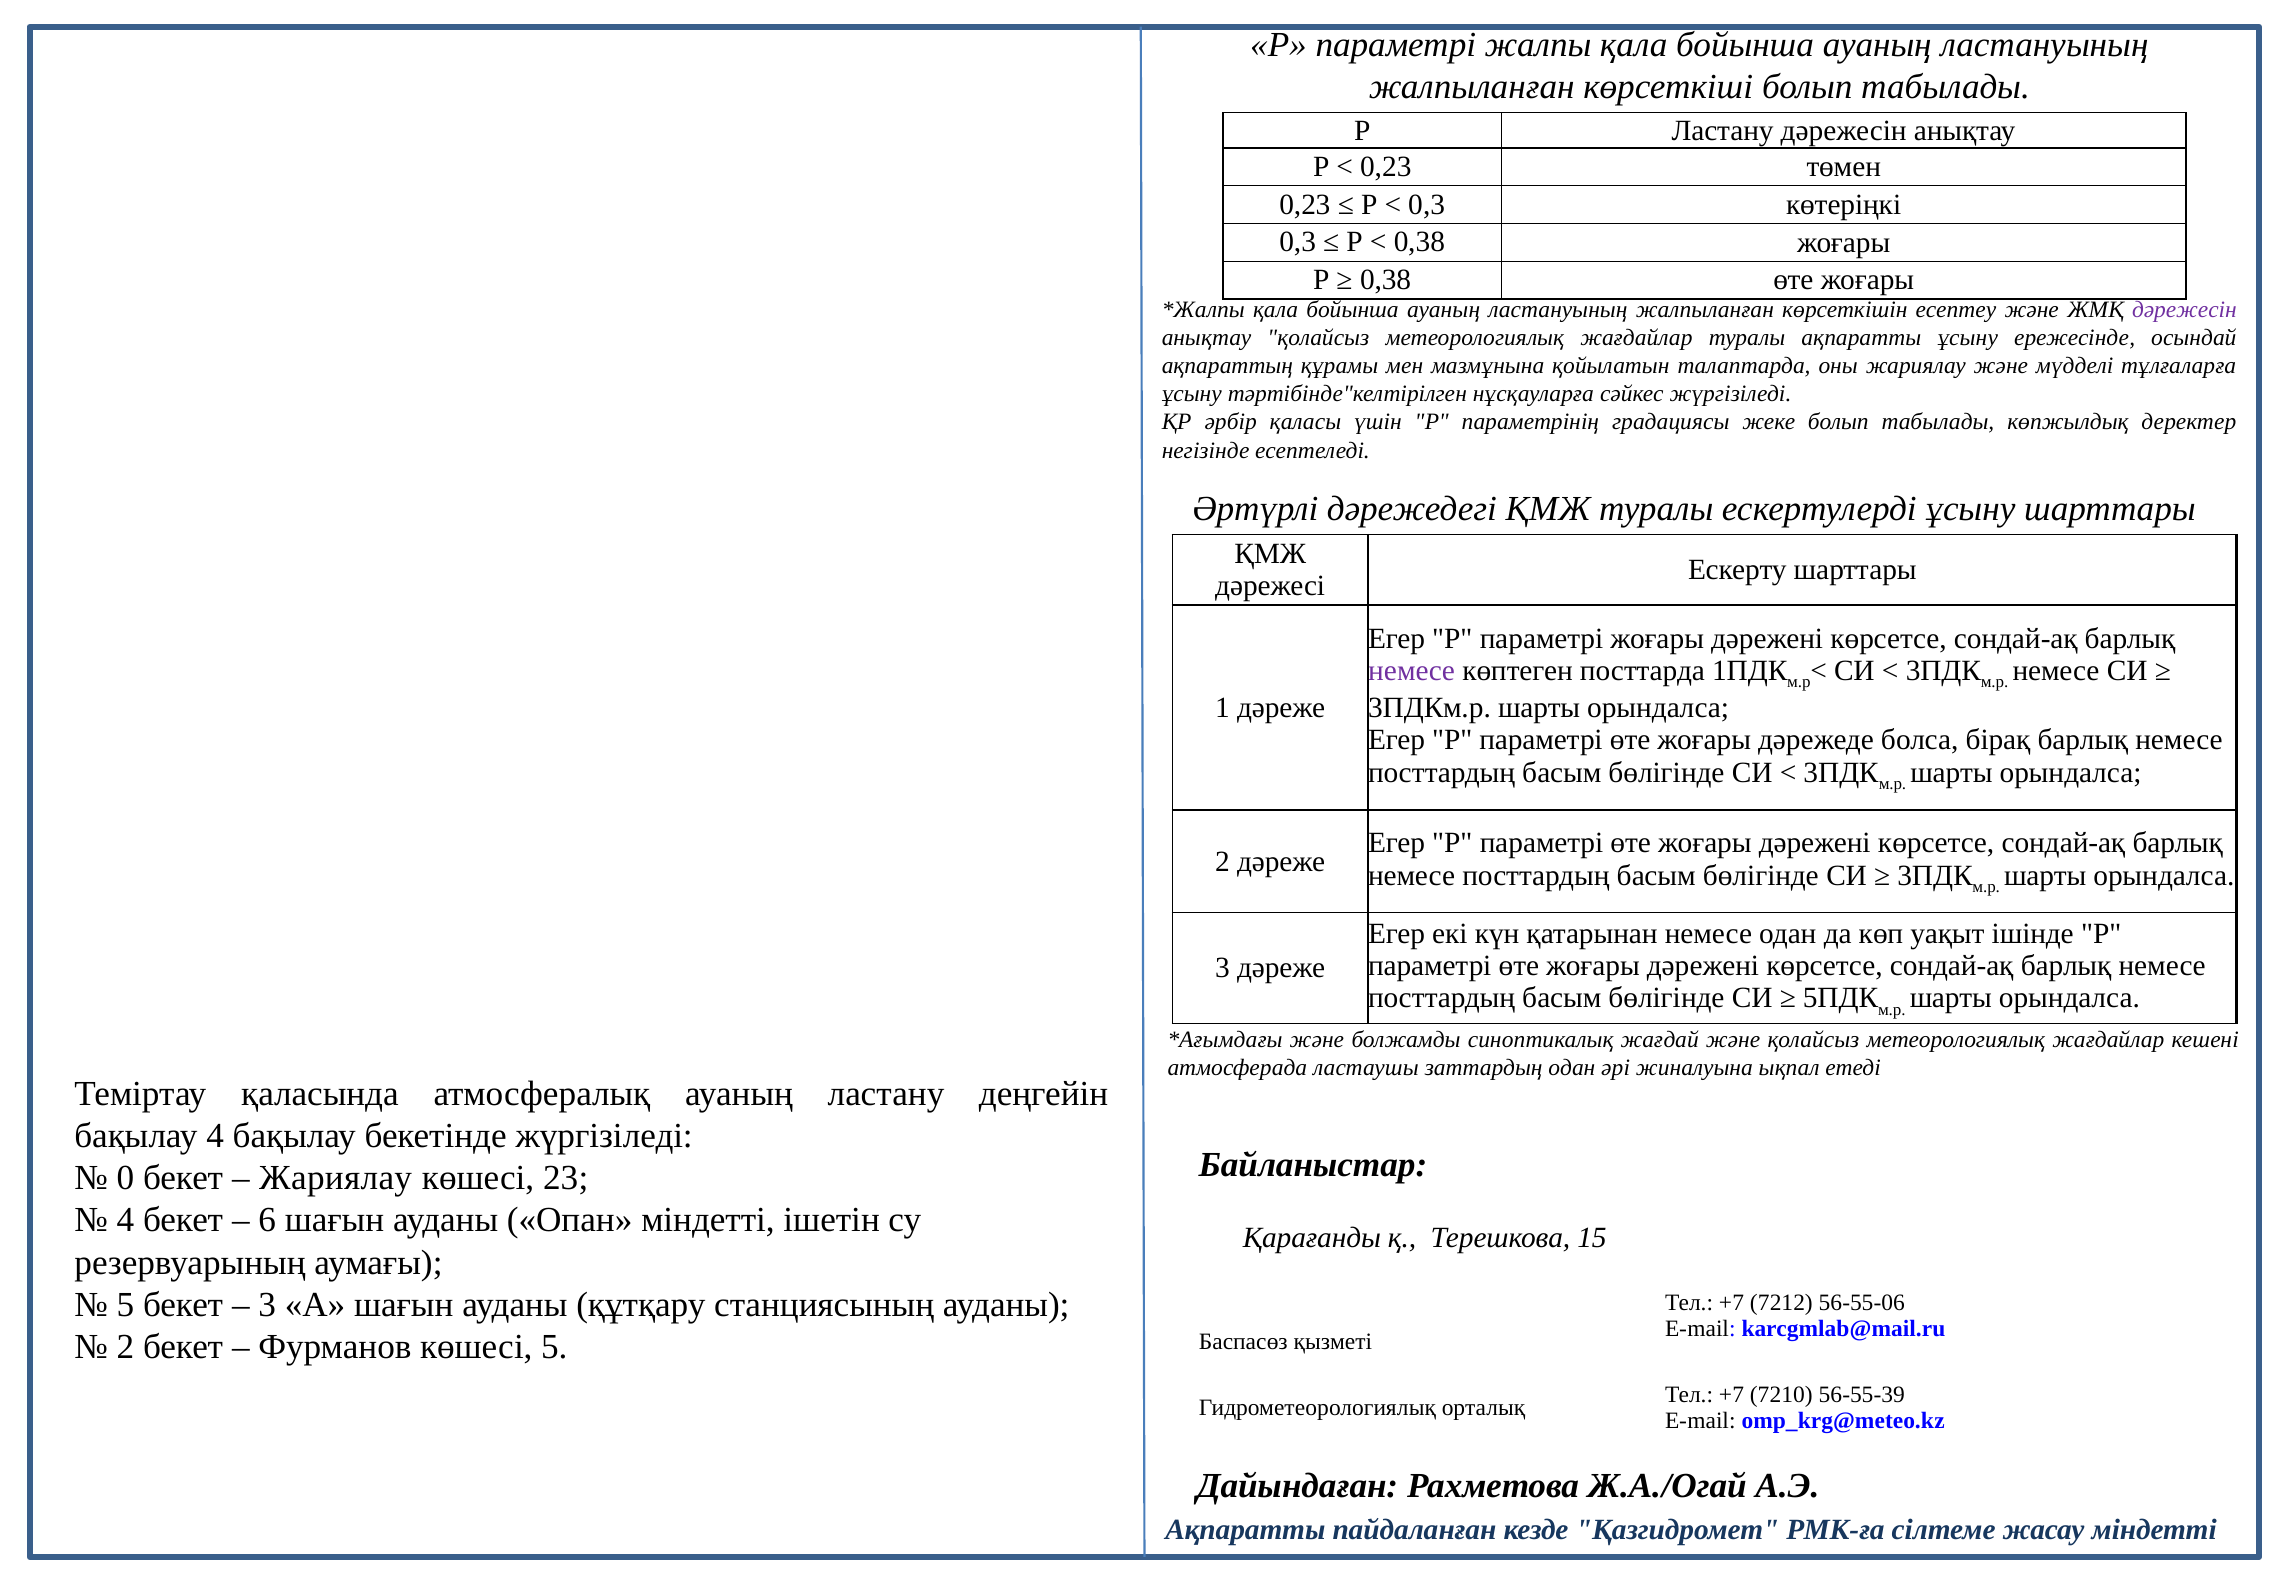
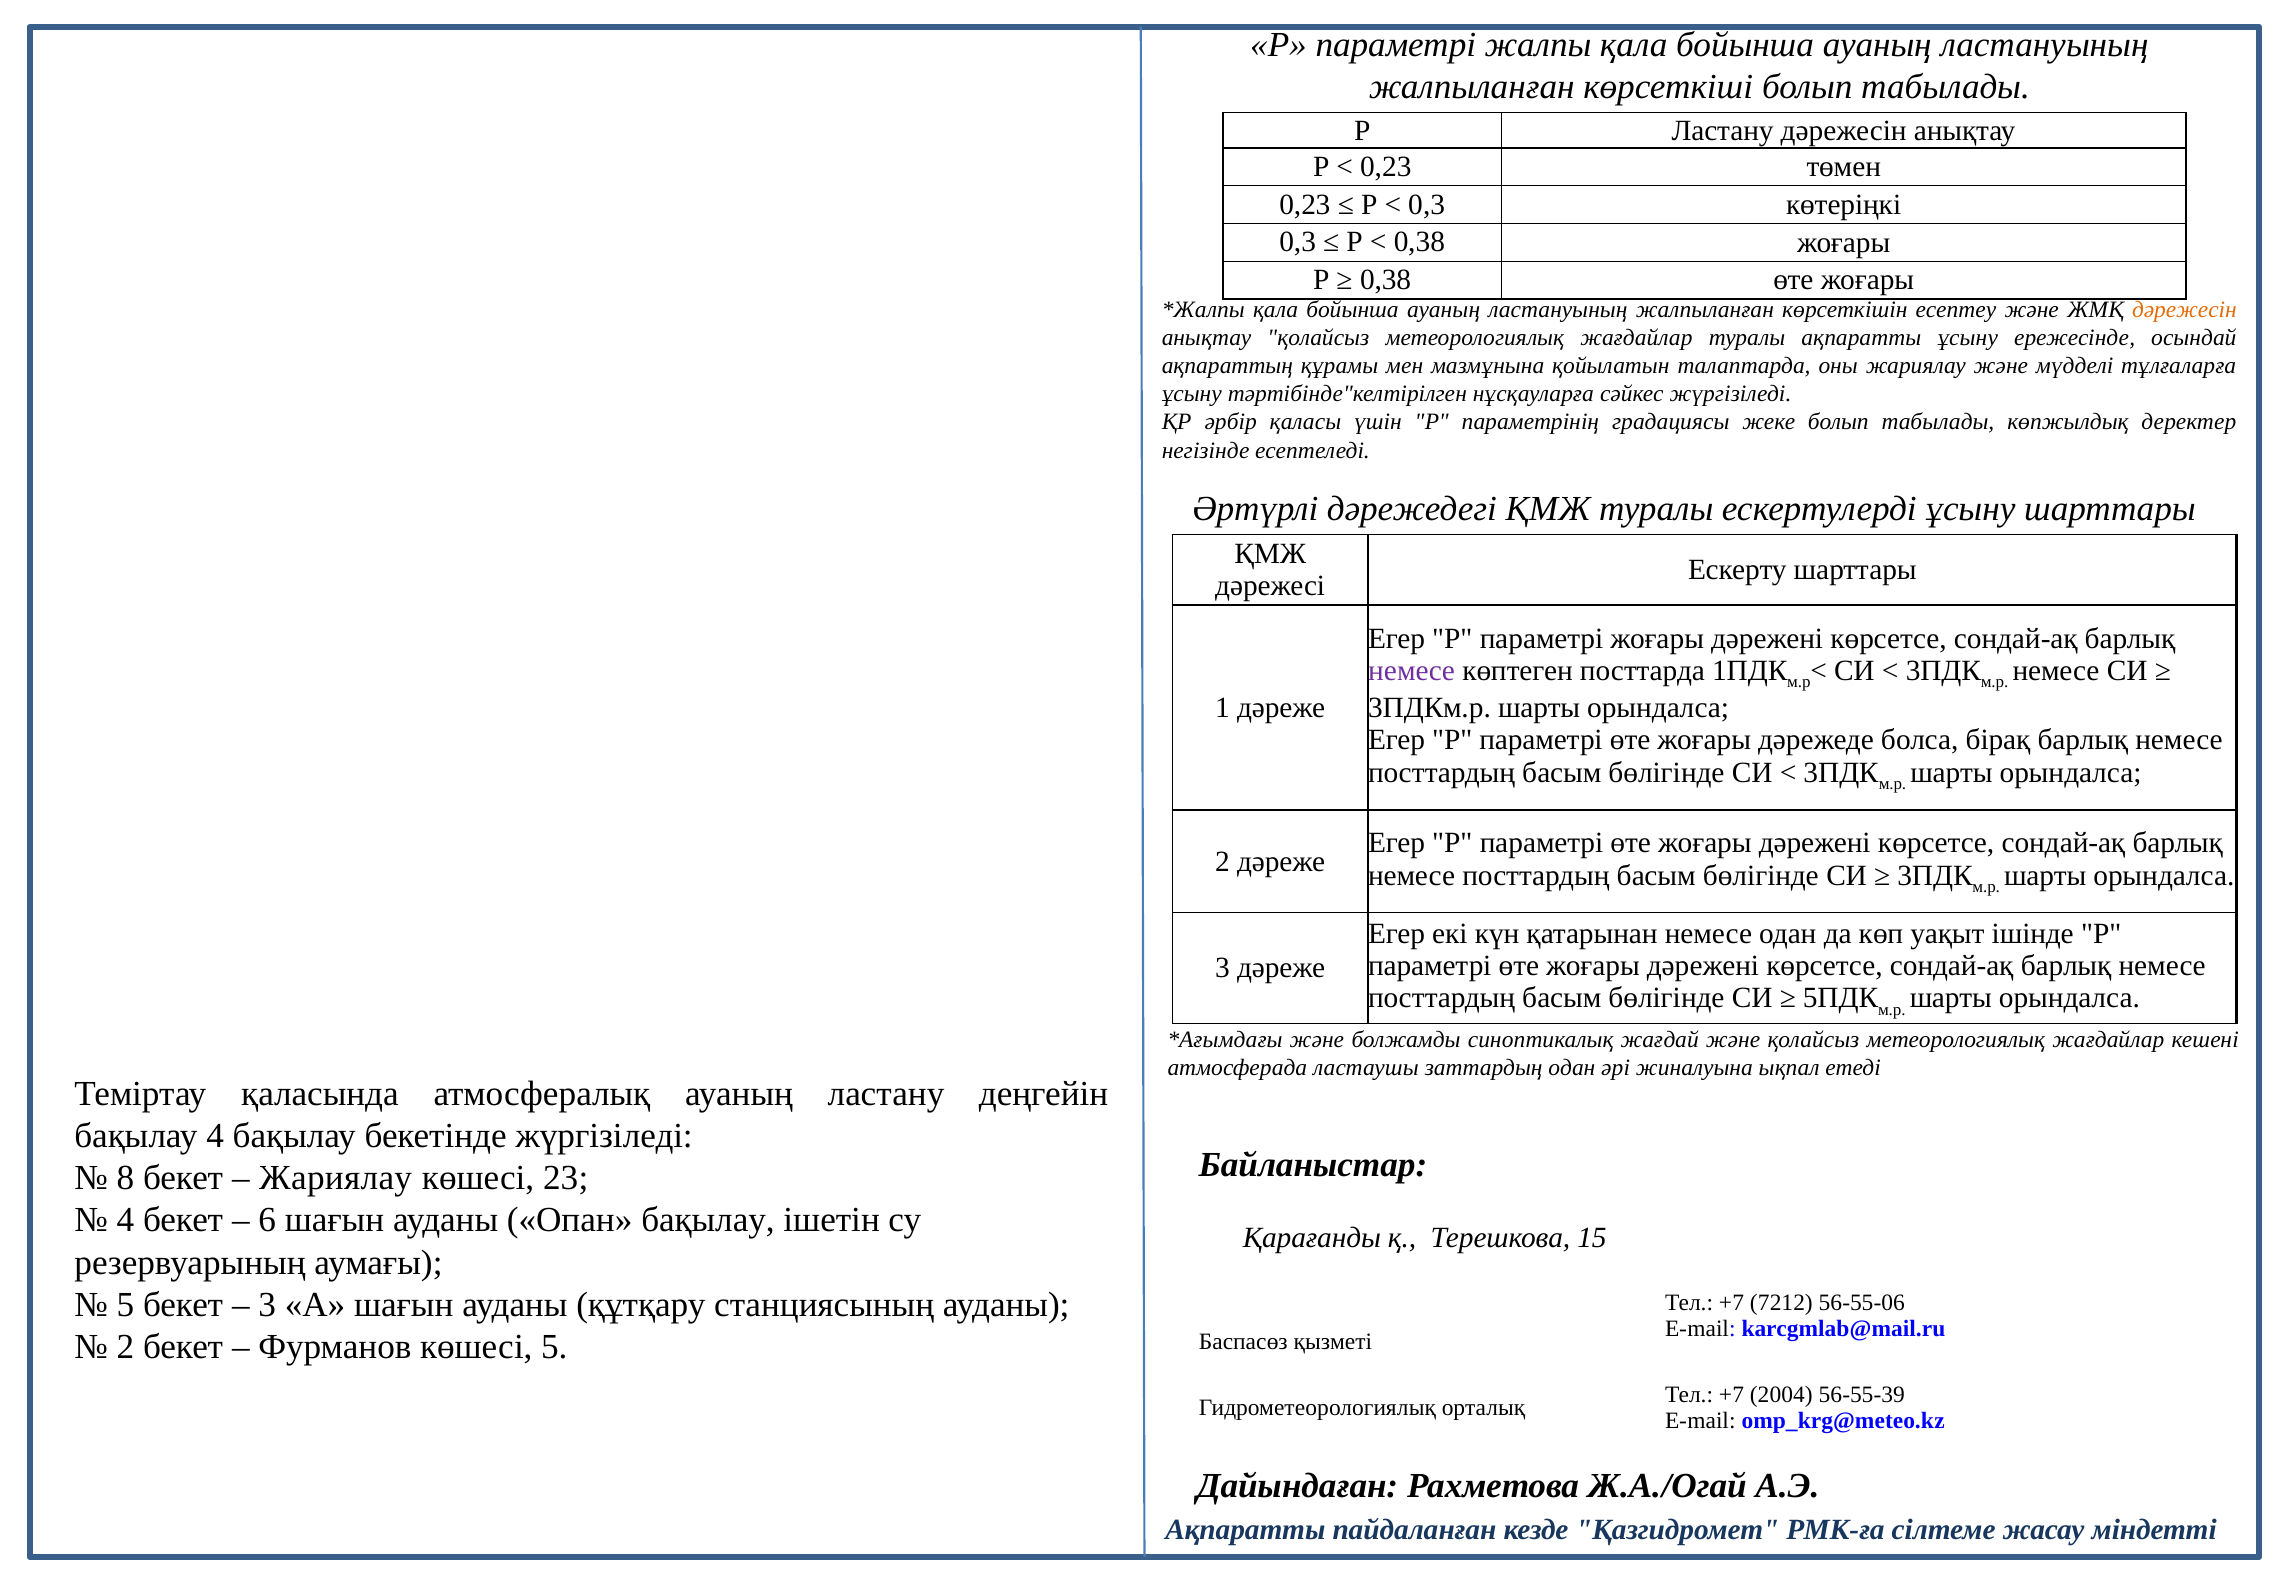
дәрежесін colour: purple -> orange (2184, 310)
0: 0 -> 8 (126, 1178)
Опан міндетті: міндетті -> бақылау (708, 1221)
7210: 7210 -> 2004 (1781, 1395)
